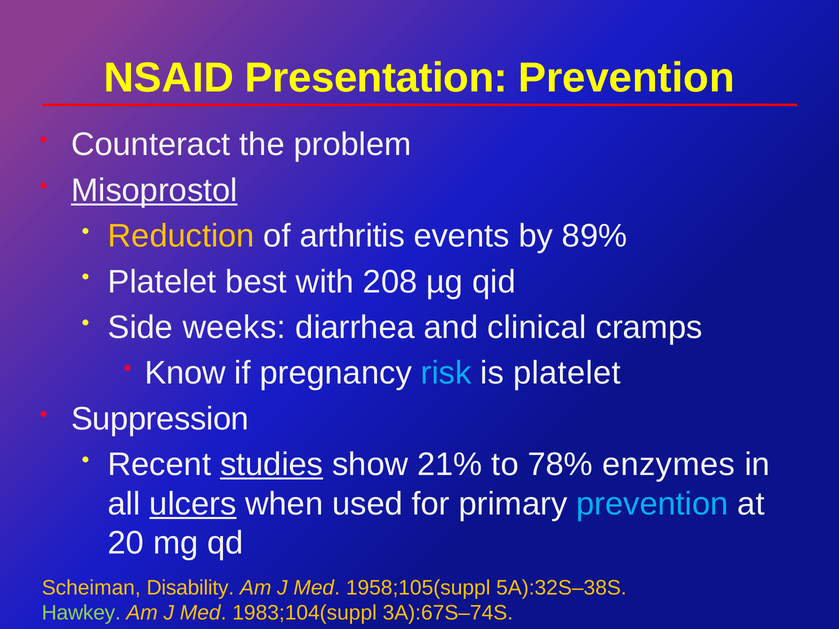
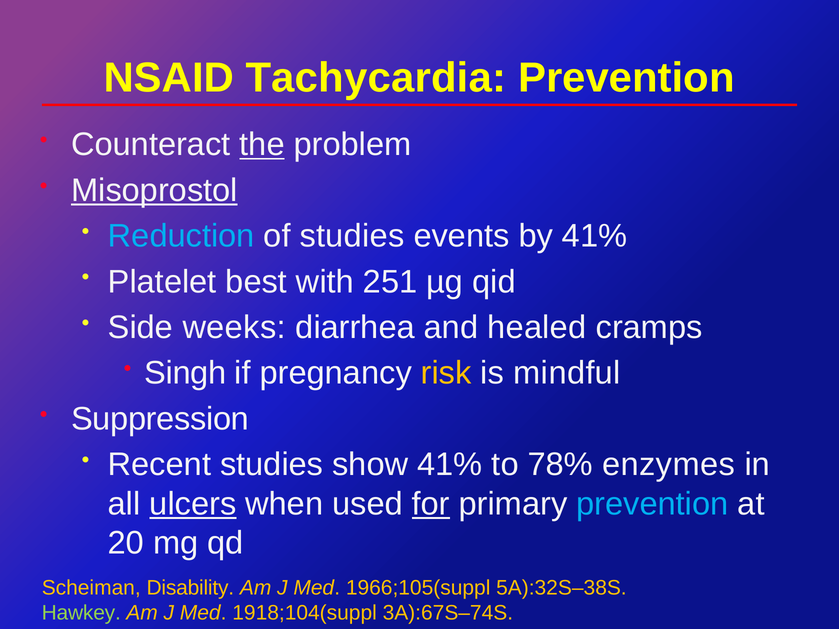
Presentation: Presentation -> Tachycardia (376, 78)
the underline: none -> present (262, 145)
Reduction colour: yellow -> light blue (181, 236)
of arthritis: arthritis -> studies (352, 236)
by 89%: 89% -> 41% (595, 236)
208: 208 -> 251 (390, 282)
clinical: clinical -> healed (537, 328)
Know: Know -> Singh (185, 373)
risk colour: light blue -> yellow (446, 373)
is platelet: platelet -> mindful (567, 373)
studies underline: present -> none (272, 465)
show 21%: 21% -> 41% (450, 465)
for underline: none -> present (431, 504)
1958;105(suppl: 1958;105(suppl -> 1966;105(suppl (418, 588)
1983;104(suppl: 1983;104(suppl -> 1918;104(suppl (305, 613)
